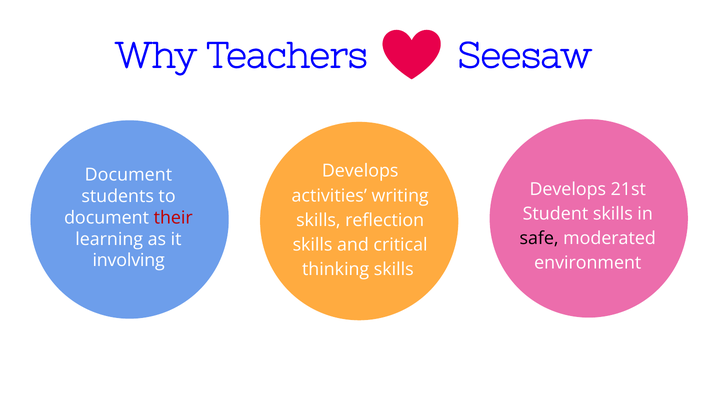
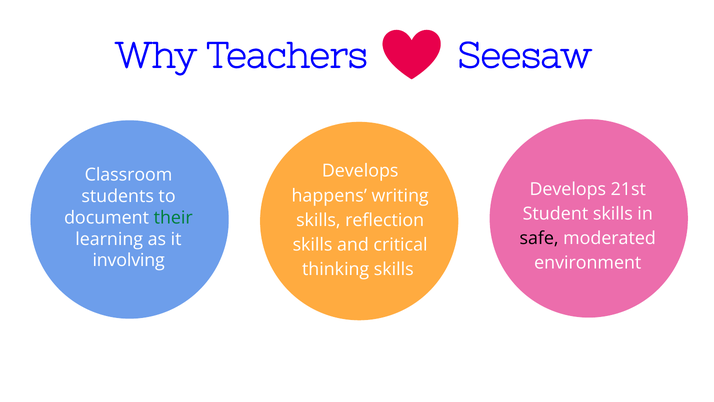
Document: Document -> Classroom (129, 175)
activities: activities -> happens (329, 195)
their colour: red -> green (173, 218)
